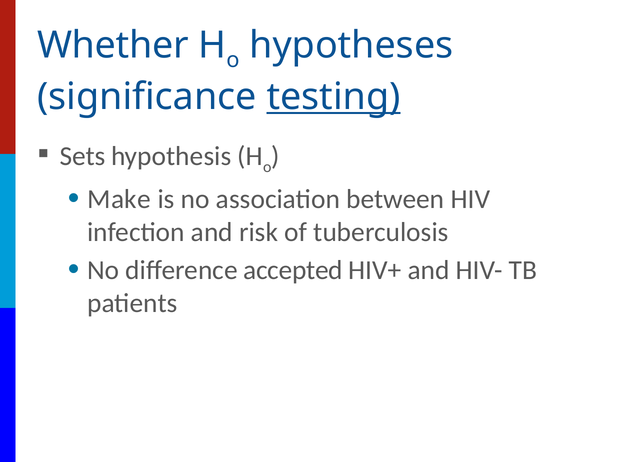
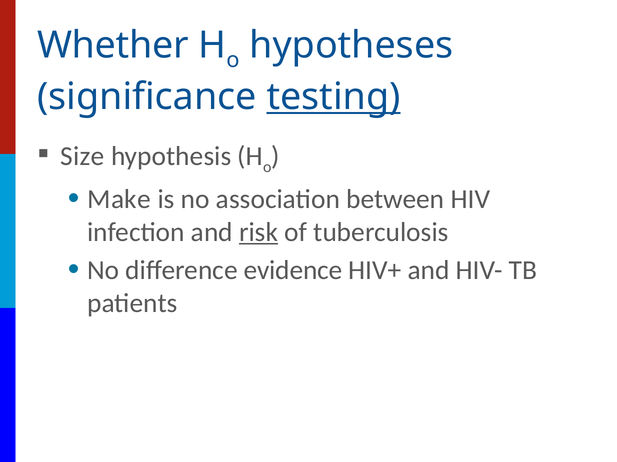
Sets: Sets -> Size (82, 157)
risk underline: none -> present (259, 232)
accepted: accepted -> evidence (293, 271)
